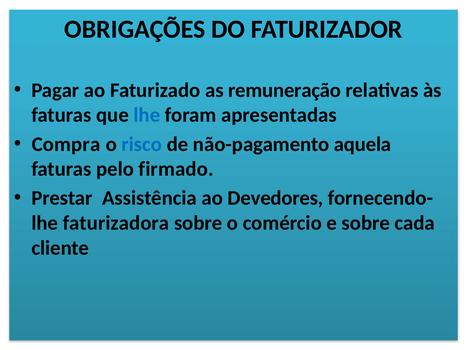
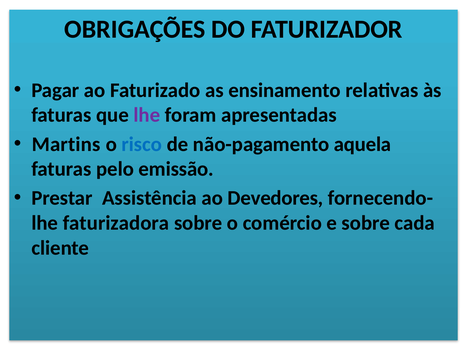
remuneração: remuneração -> ensinamento (285, 90)
lhe colour: blue -> purple (147, 115)
Compra: Compra -> Martins (66, 144)
firmado: firmado -> emissão (176, 169)
